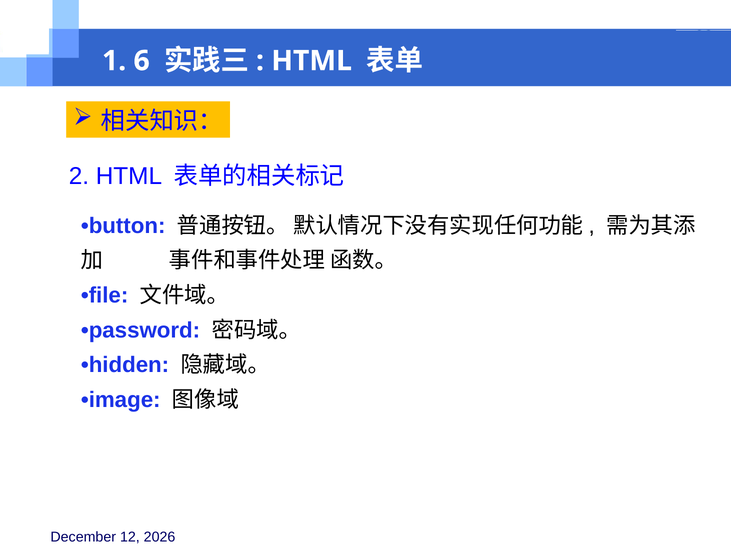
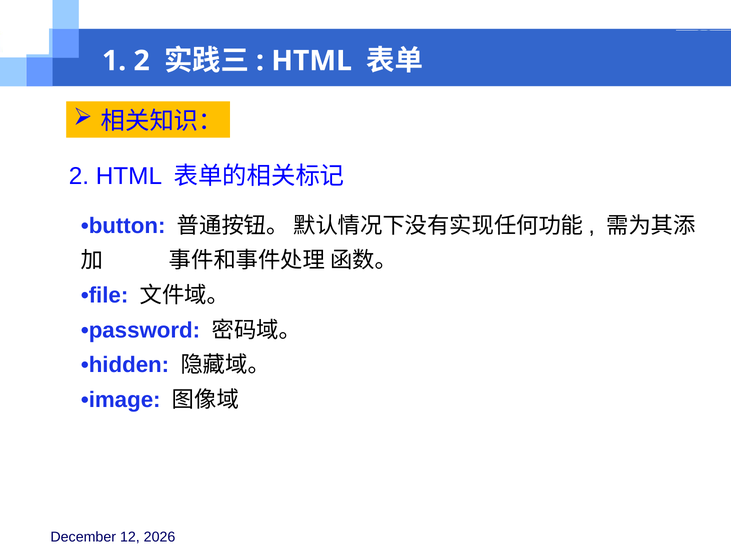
1 6: 6 -> 2 (142, 61)
